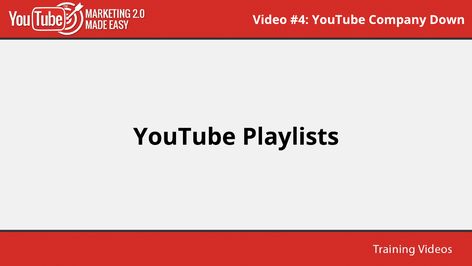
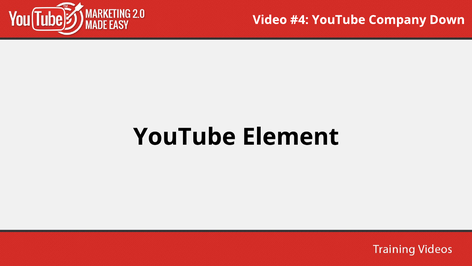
Playlists: Playlists -> Element (291, 137)
